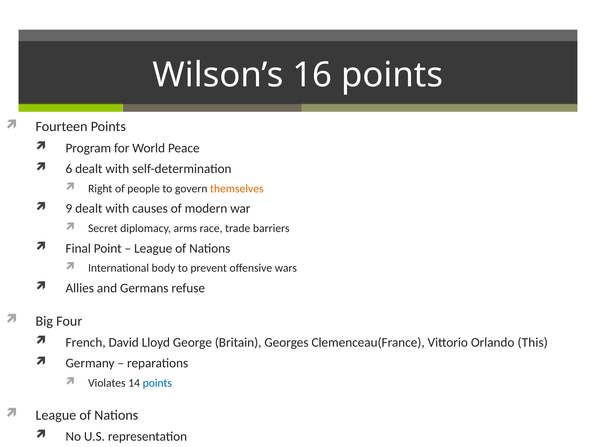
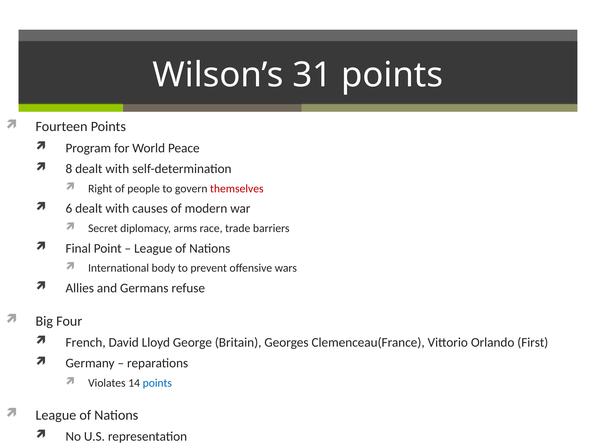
16: 16 -> 31 (312, 75)
6: 6 -> 8 (69, 169)
themselves colour: orange -> red (237, 189)
9: 9 -> 6 (69, 209)
This: This -> First (533, 342)
